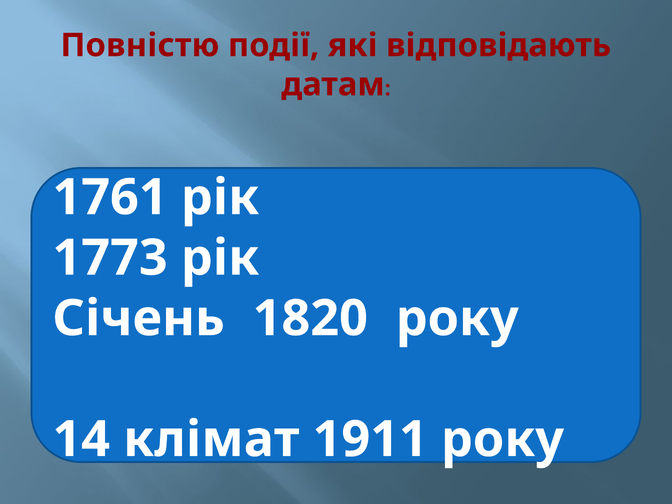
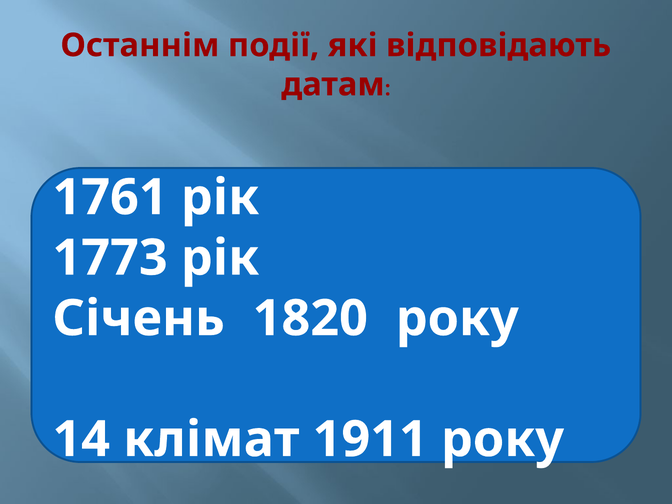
Повністю: Повністю -> Останнім (140, 45)
